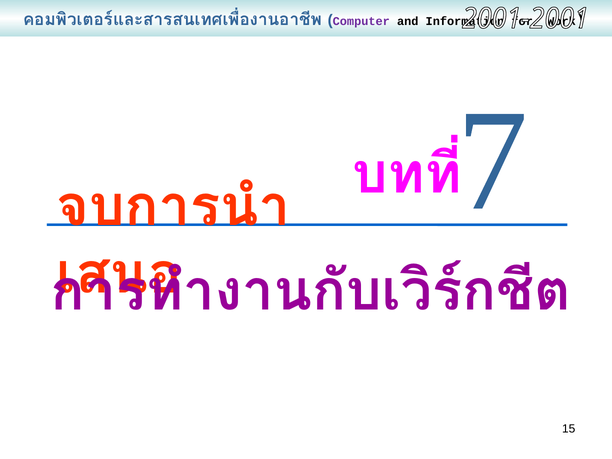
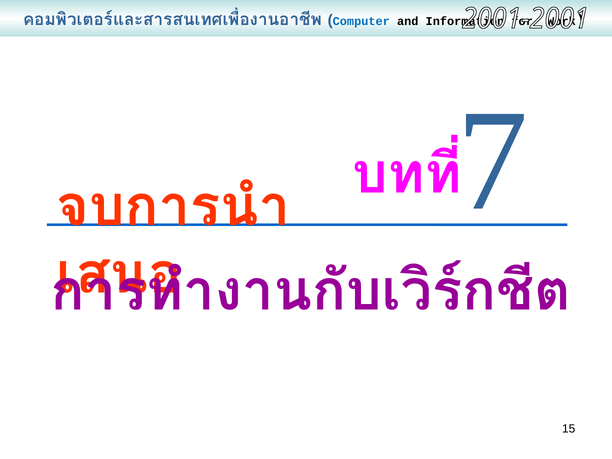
Computer colour: purple -> blue (361, 21)
